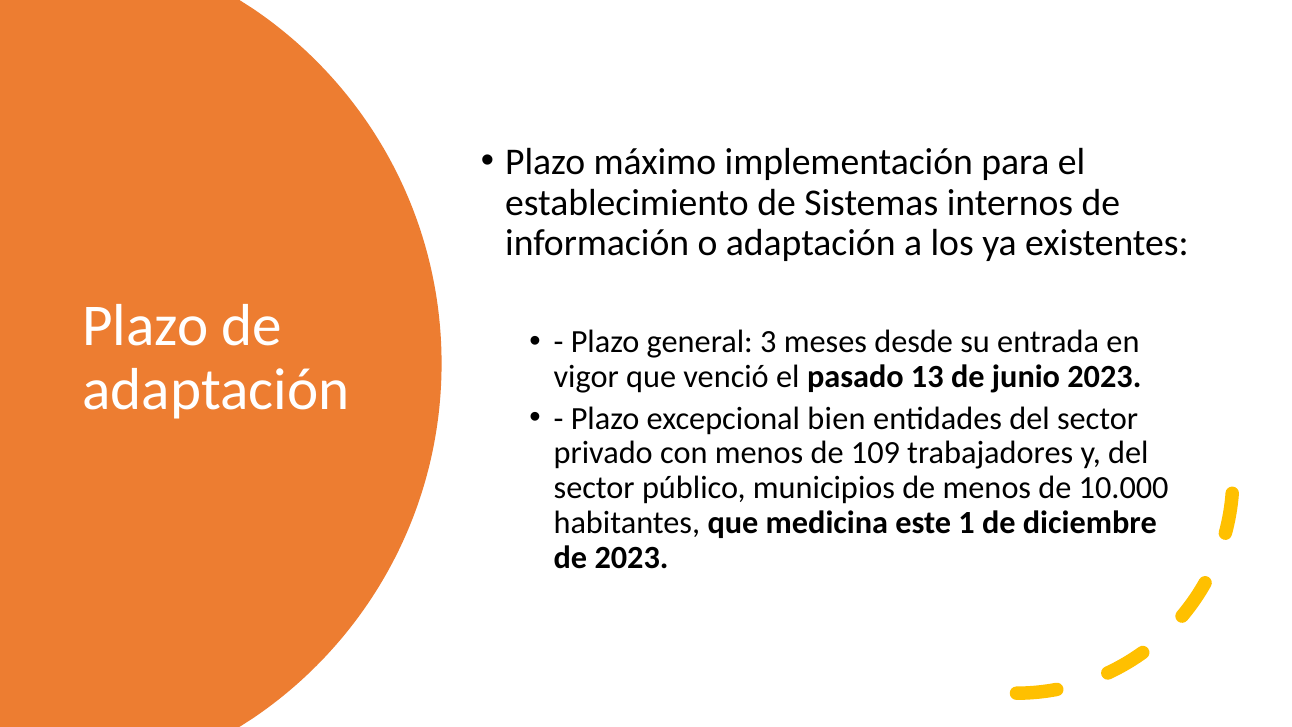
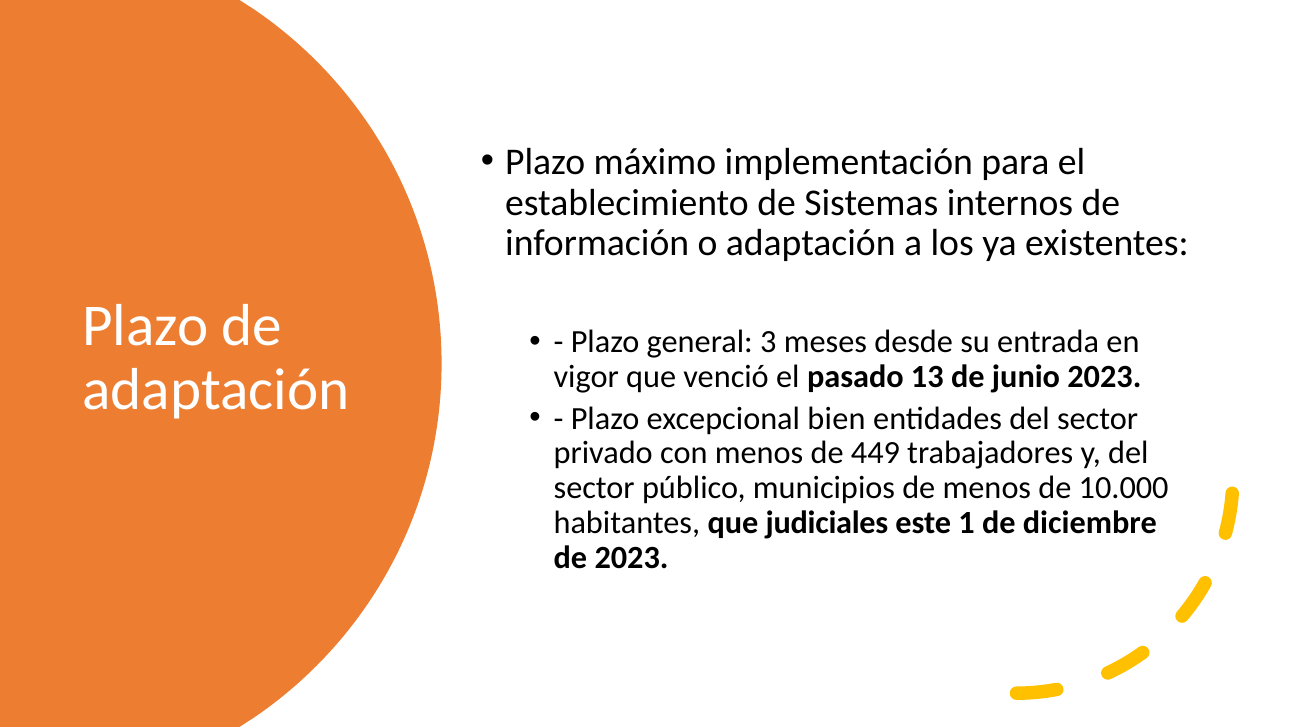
109: 109 -> 449 (875, 453)
medicina: medicina -> judiciales (827, 523)
